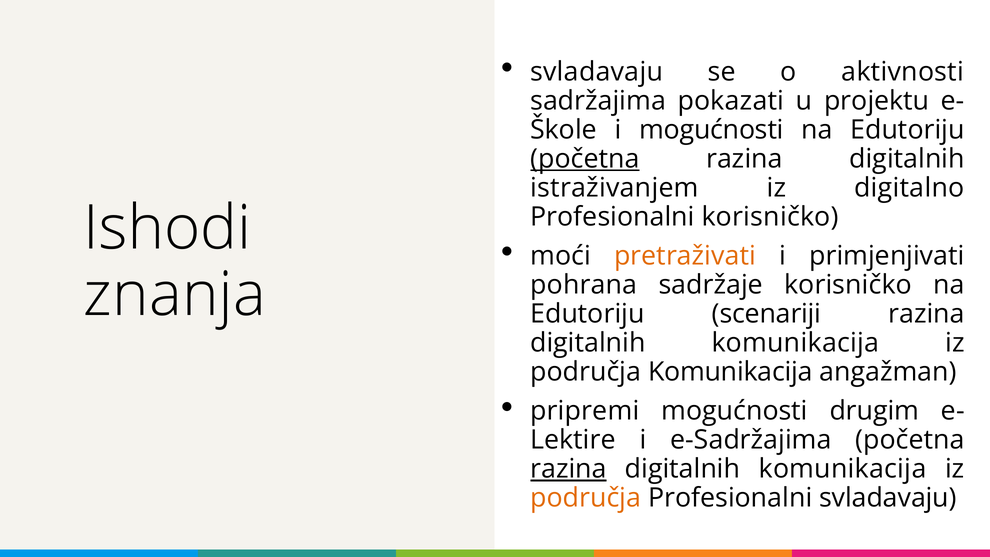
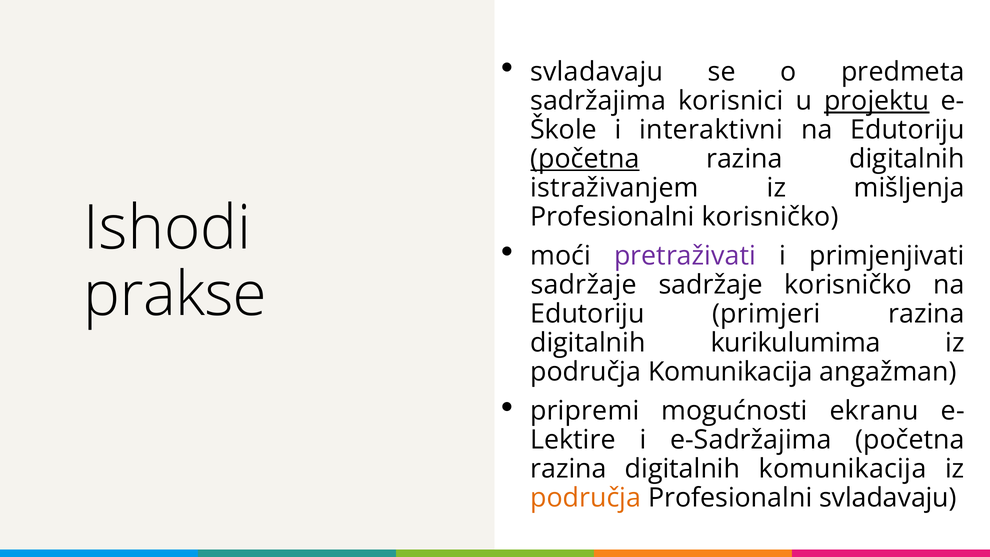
aktivnosti: aktivnosti -> predmeta (903, 72)
pokazati: pokazati -> korisnici (731, 101)
projektu underline: none -> present (877, 101)
i mogućnosti: mogućnosti -> interaktivni (711, 130)
digitalno: digitalno -> mišljenja (909, 188)
pretraživati colour: orange -> purple (685, 256)
znanja: znanja -> prakse (175, 295)
pohrana: pohrana -> sadržaje (584, 285)
scenariji: scenariji -> primjeri (766, 314)
komunikacija: komunikacija -> kurikulumima (796, 343)
drugim: drugim -> ekranu (874, 411)
razina underline: present -> none (568, 469)
